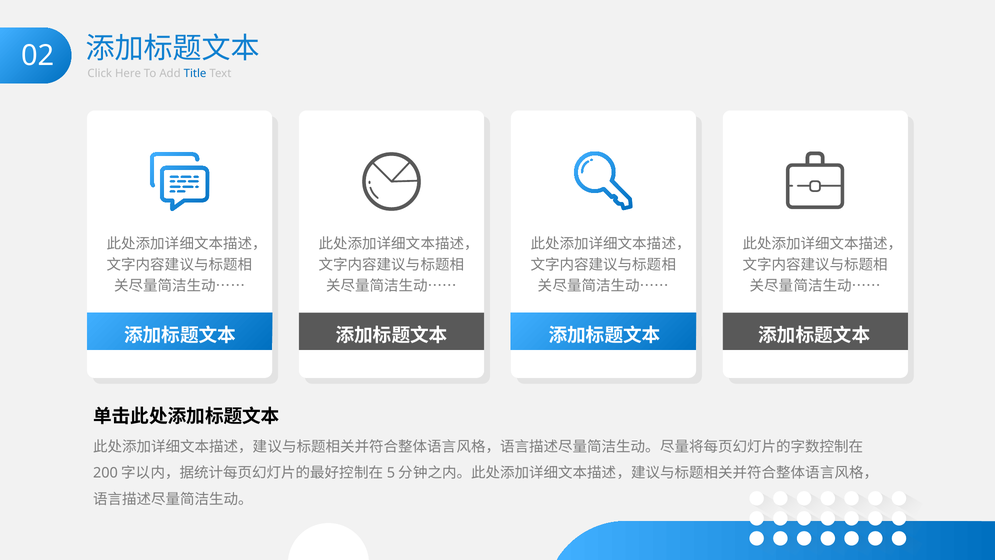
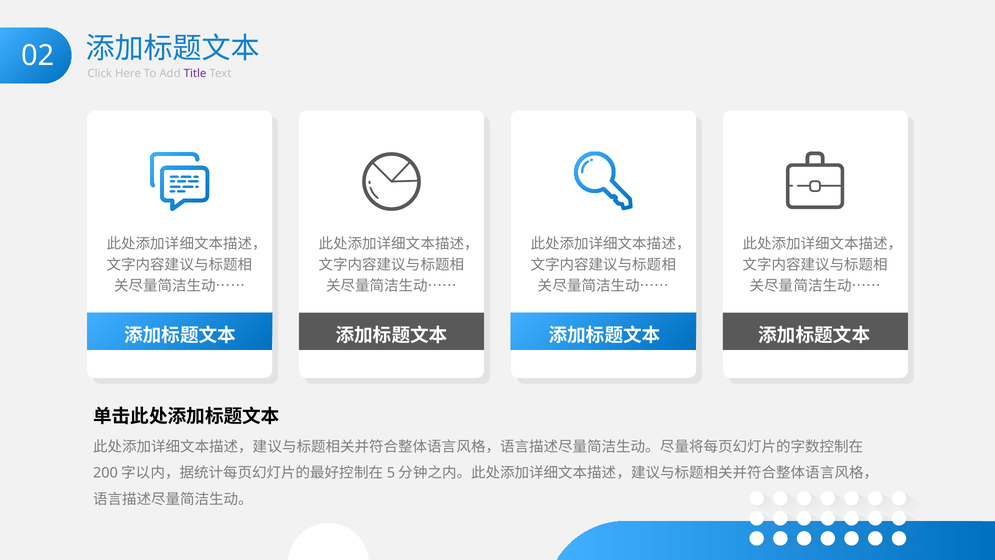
Title colour: blue -> purple (195, 73)
